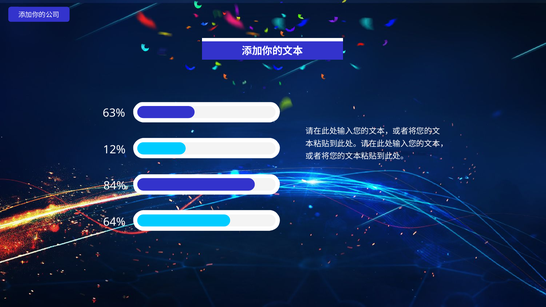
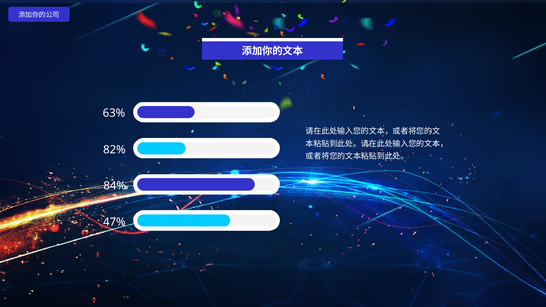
12%: 12% -> 82% (114, 150)
64%: 64% -> 47% (114, 222)
